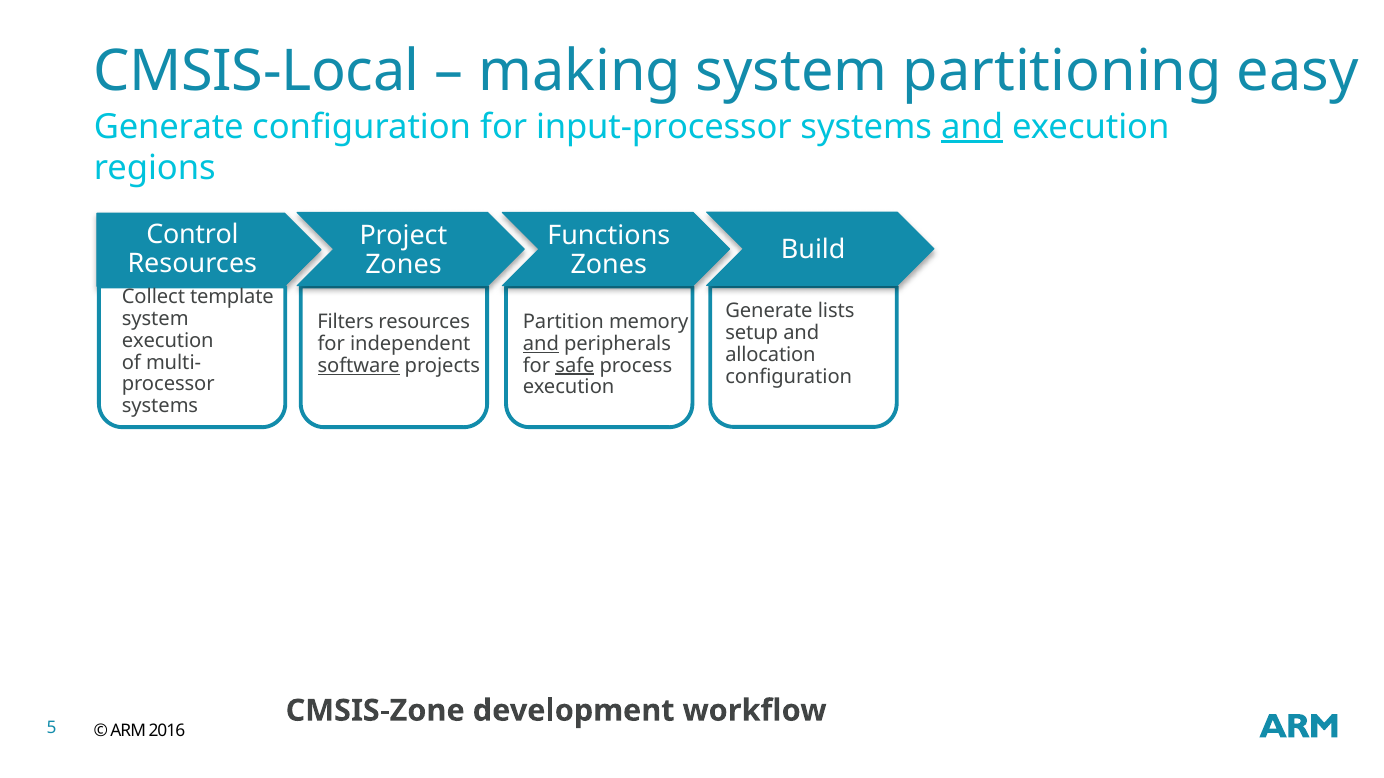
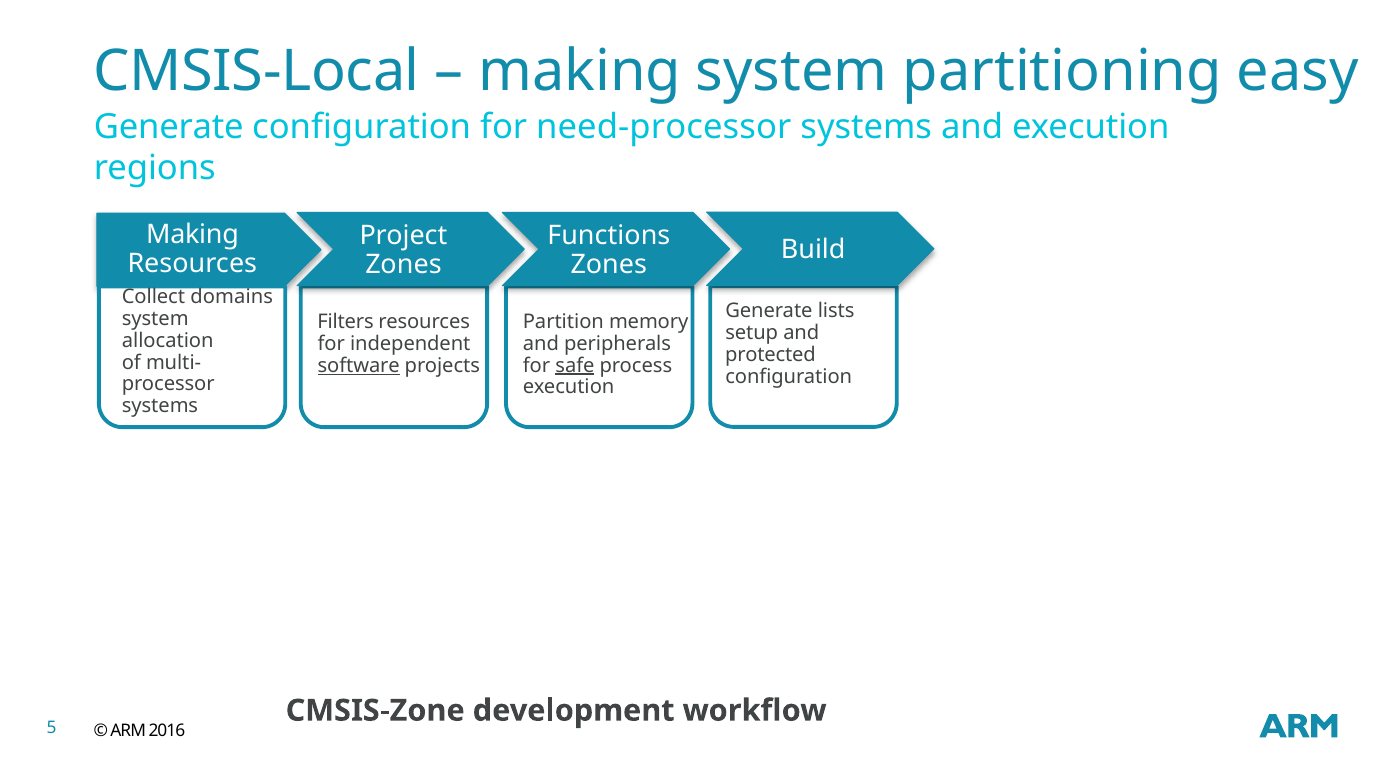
input-processor: input-processor -> need-processor (664, 127)
and underline: present -> none (972, 127)
Control: Control -> Making (192, 235)
template: template -> domains (232, 297)
execution: execution -> allocation (168, 341)
and underline: present -> none (541, 344)
allocation: allocation -> protected (770, 355)
